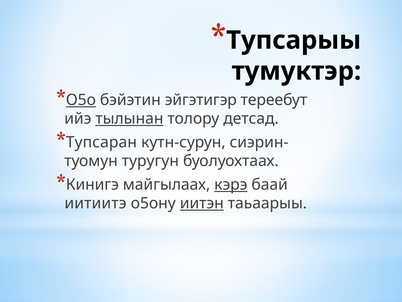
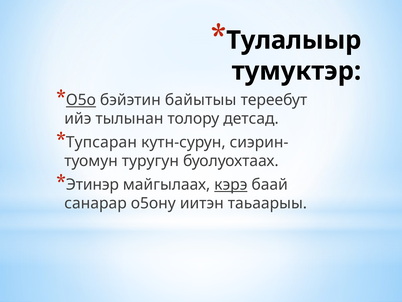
Тупсарыы: Тупсарыы -> Тулалыыр (294, 40)
эйгэтигэр: эйгэтигэр -> байытыы (201, 100)
тылынан underline: present -> none (129, 119)
Кинигэ: Кинигэ -> Этинэр (92, 184)
иитиитэ: иитиитэ -> санарар (96, 203)
иитэн underline: present -> none (202, 203)
